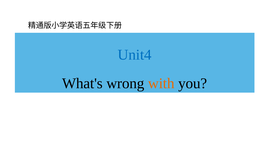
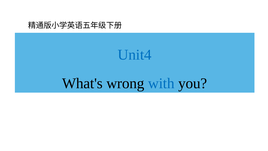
with colour: orange -> blue (161, 83)
